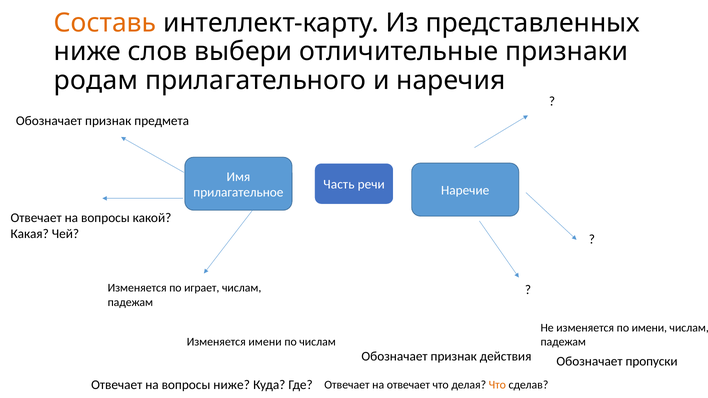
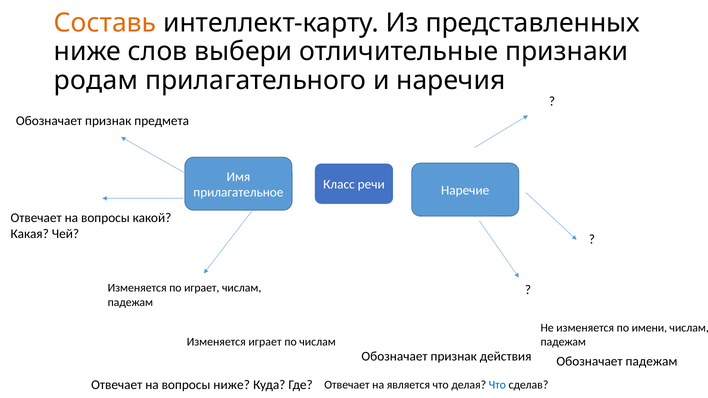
Часть: Часть -> Класс (339, 185)
Изменяется имени: имени -> играет (265, 342)
Обозначает пропуски: пропуски -> падежам (652, 362)
на отвечает: отвечает -> является (408, 385)
Что colour: orange -> blue (497, 385)
